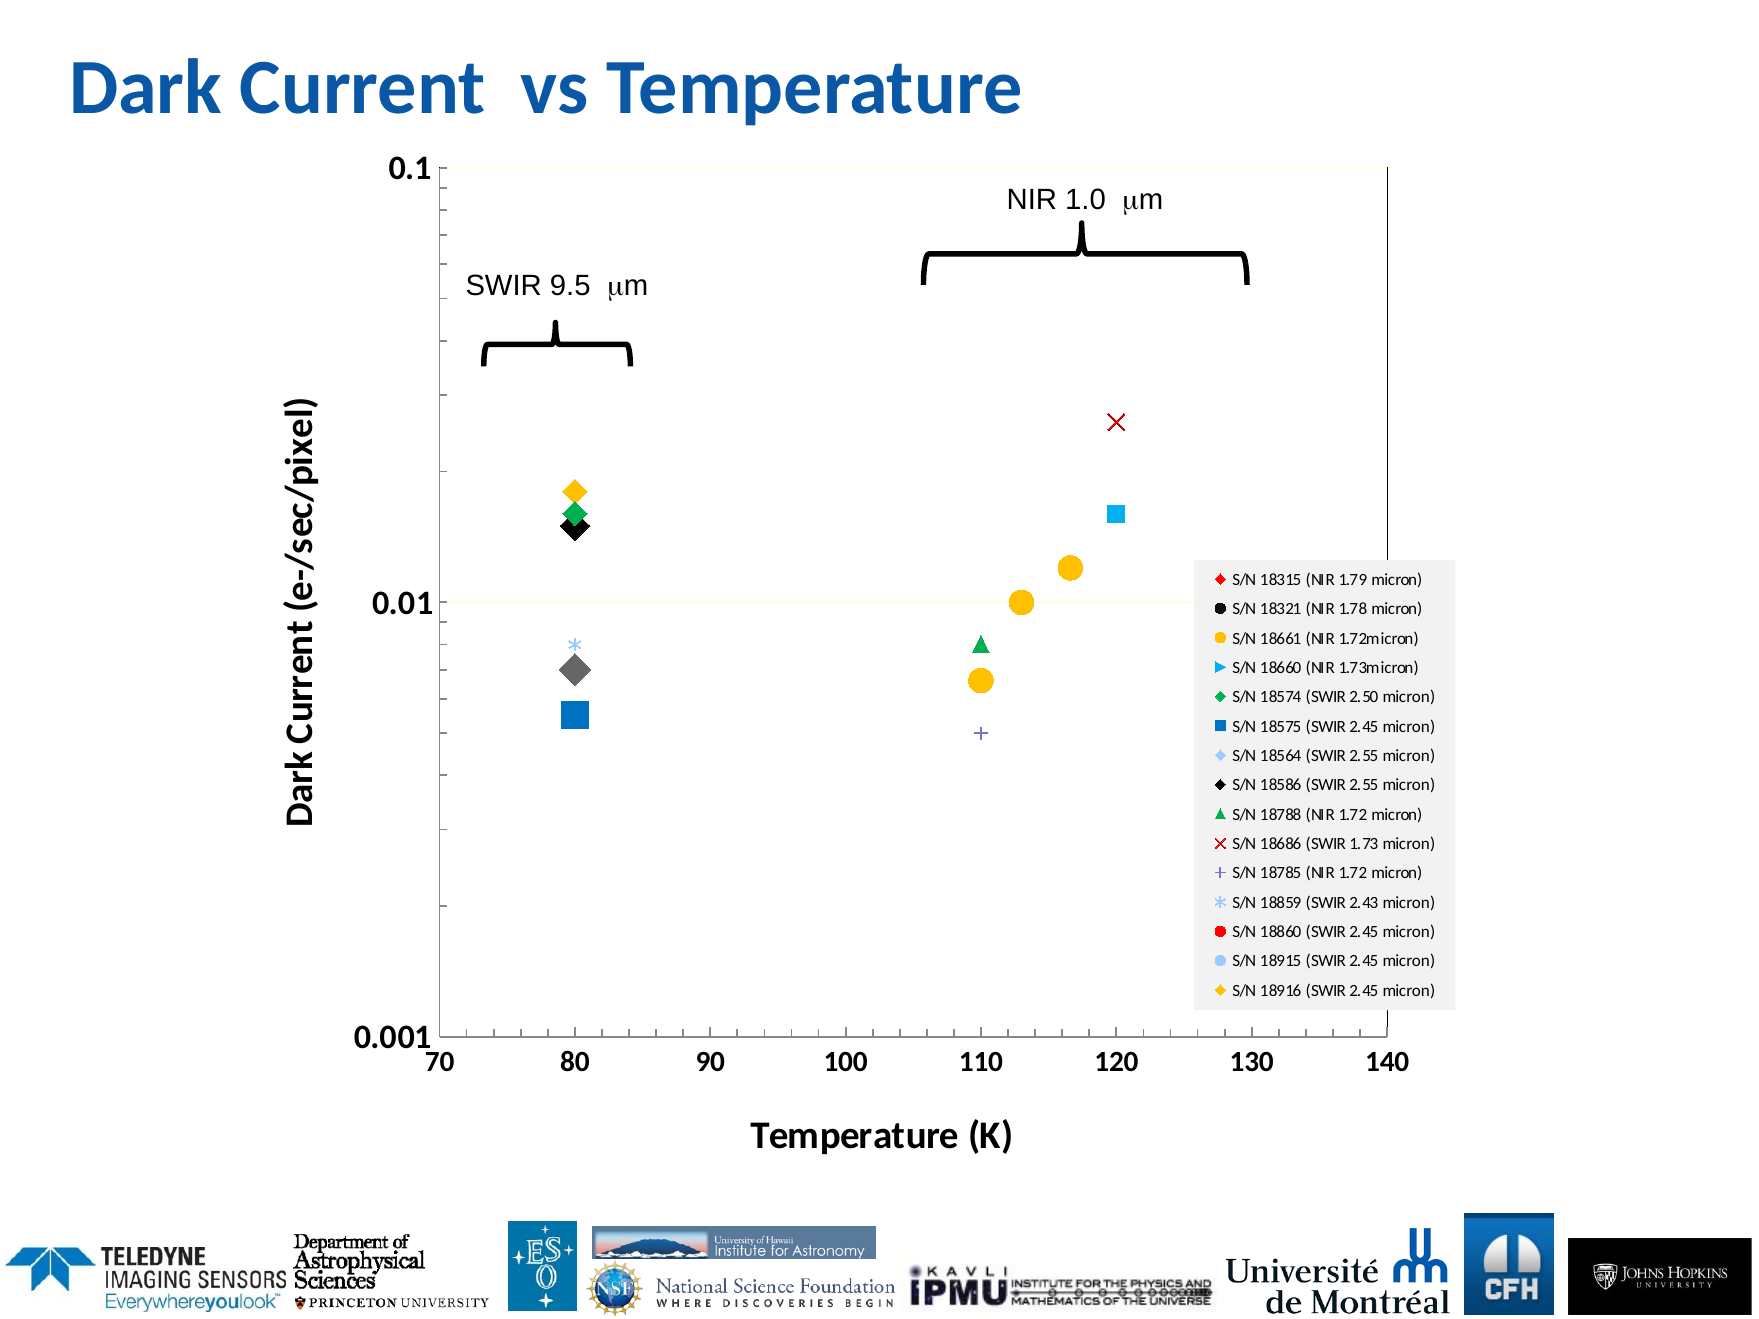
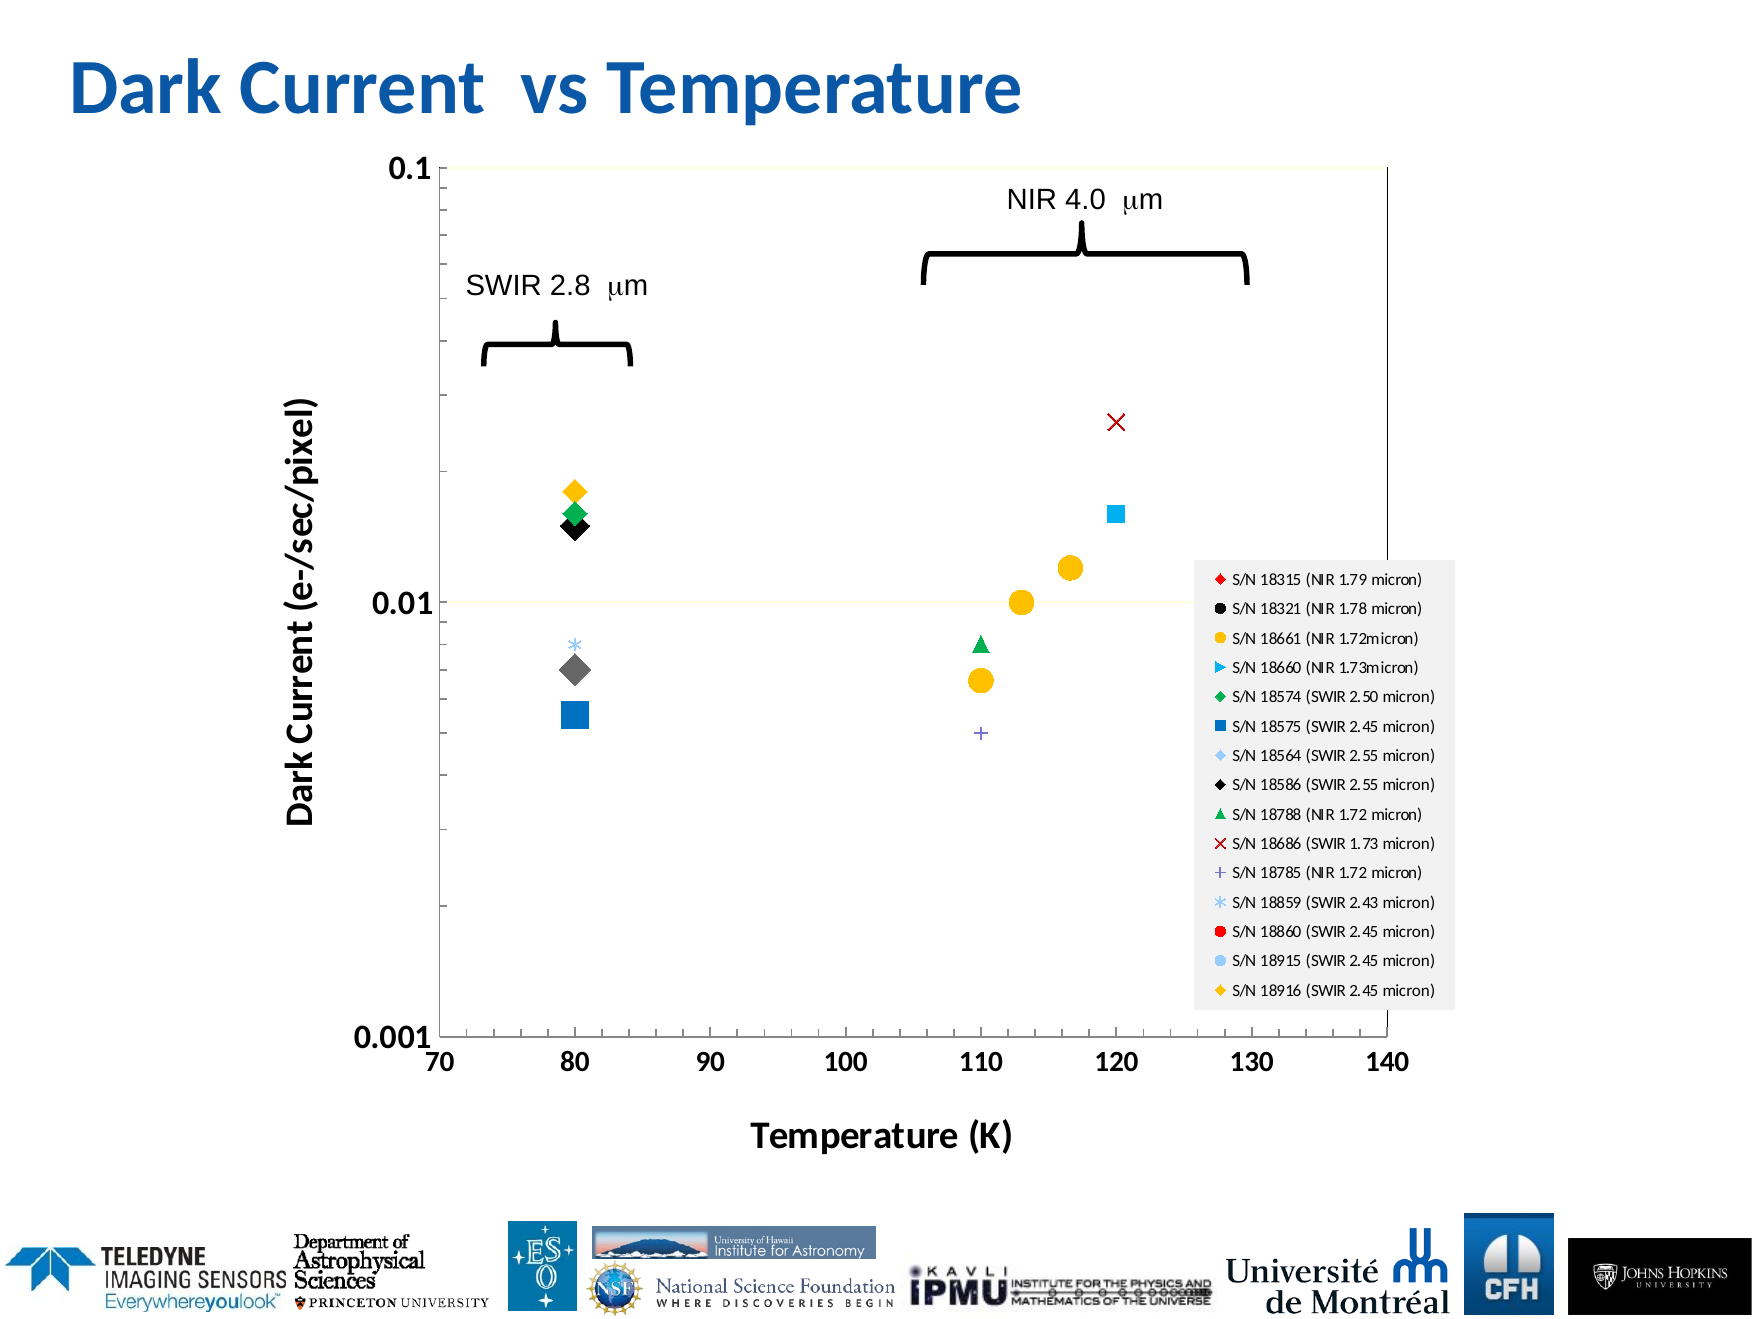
1.0: 1.0 -> 4.0 (1086, 199)
9.5: 9.5 -> 2.8 (570, 286)
